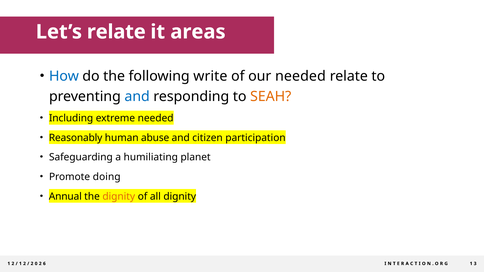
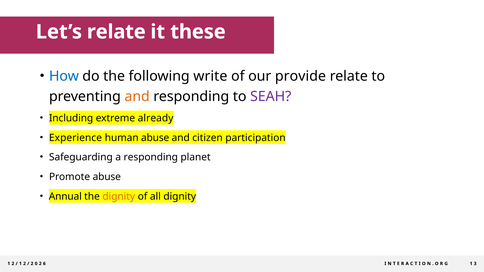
areas: areas -> these (198, 32)
our needed: needed -> provide (300, 76)
and colour: blue -> orange (137, 97)
SEAH colour: orange -> purple (271, 97)
extreme needed: needed -> already (156, 118)
Reasonably: Reasonably -> Experience (76, 138)
a humiliating: humiliating -> responding (151, 157)
Promote doing: doing -> abuse (107, 177)
